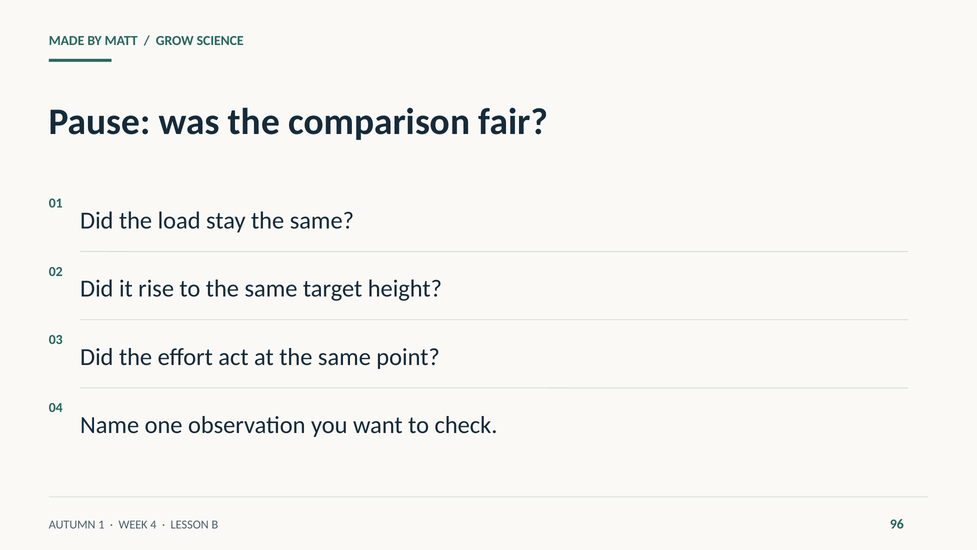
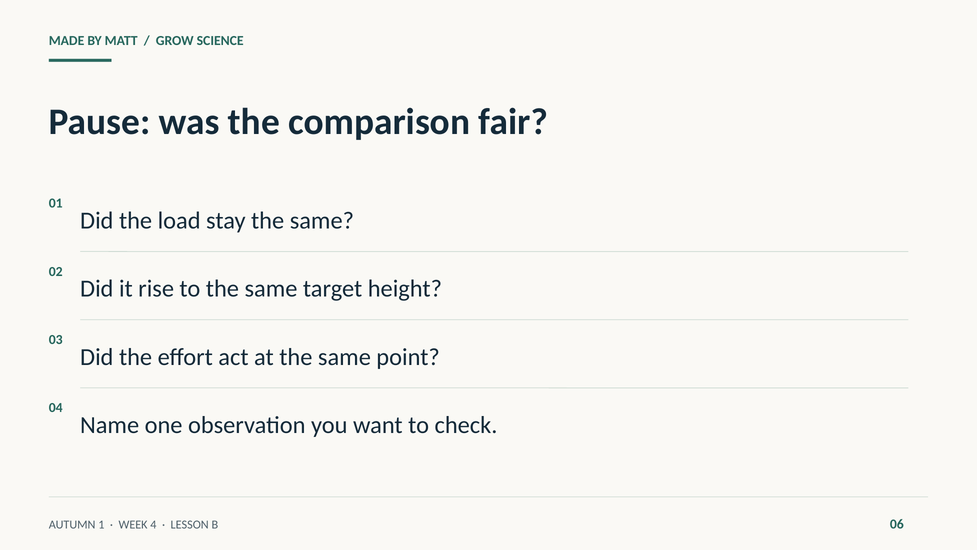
96: 96 -> 06 (897, 524)
